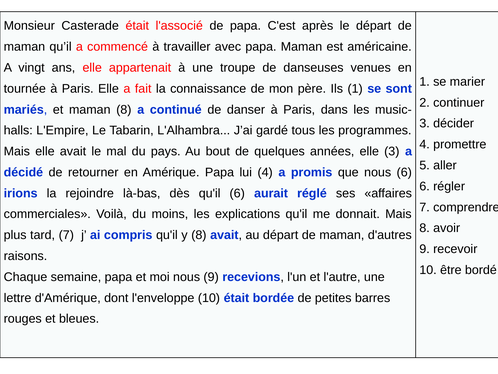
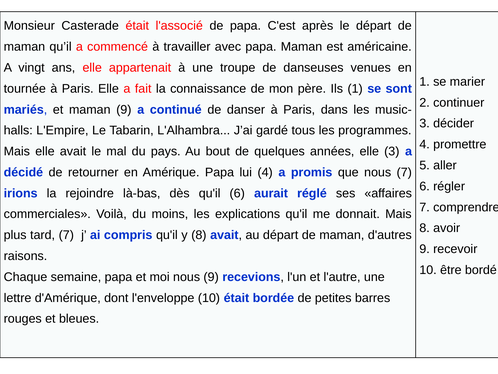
maman 8: 8 -> 9 (124, 109)
nous 6: 6 -> 7 (404, 172)
